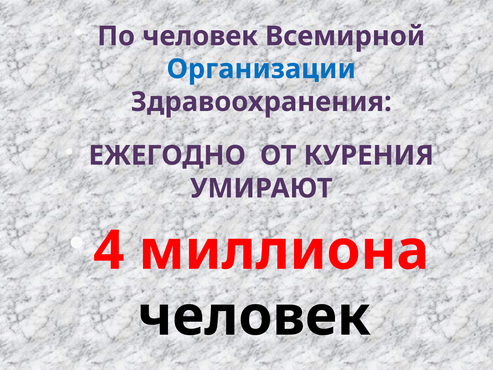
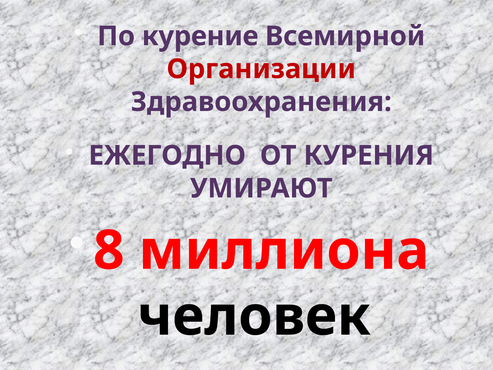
По человек: человек -> курение (200, 36)
Организации colour: blue -> red (261, 69)
4: 4 -> 8 (109, 251)
